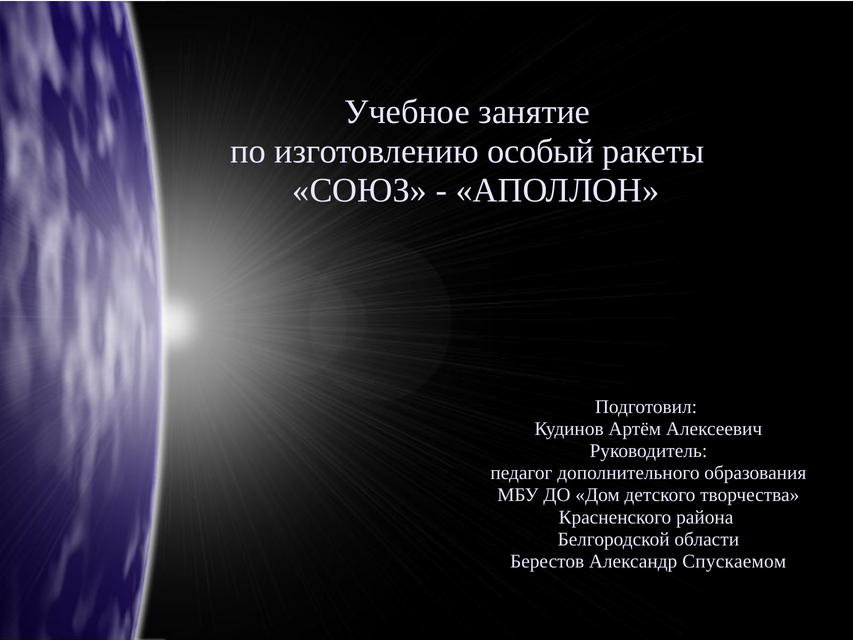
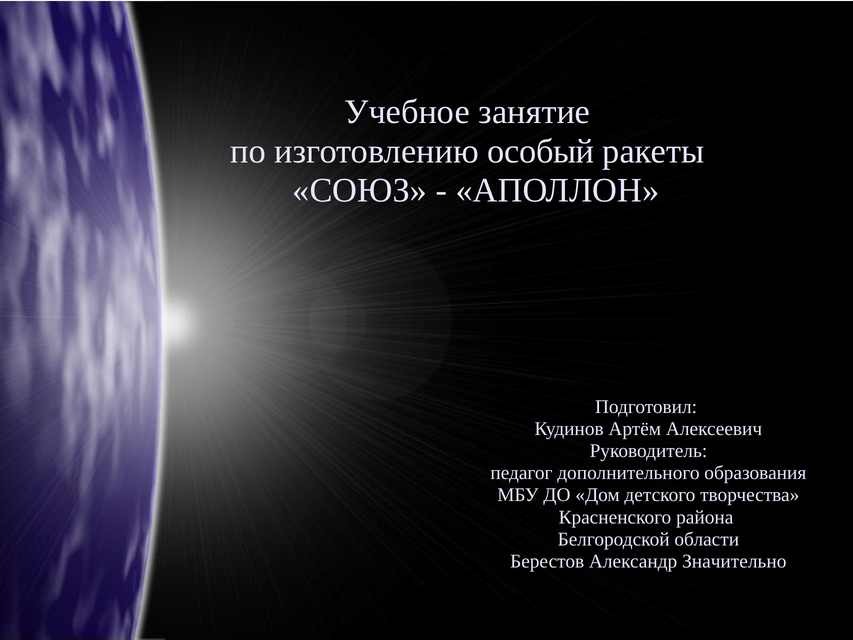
Спускаемом: Спускаемом -> Значительно (734, 561)
